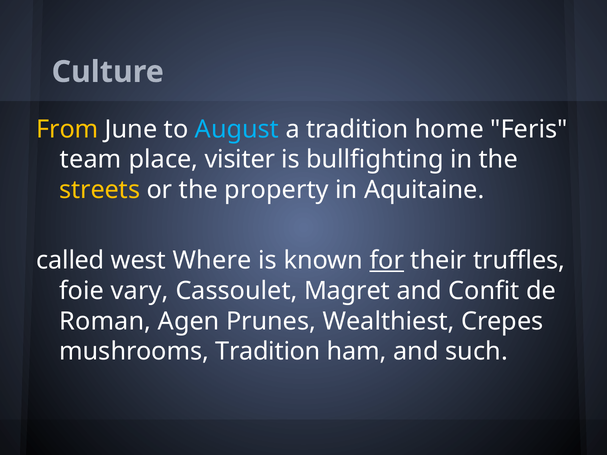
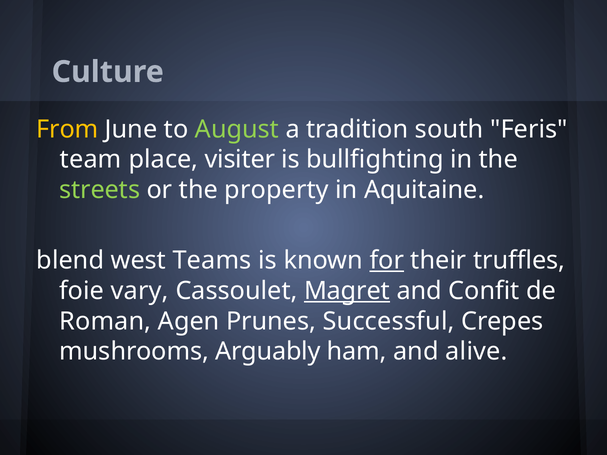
August colour: light blue -> light green (237, 129)
home: home -> south (449, 129)
streets colour: yellow -> light green (100, 190)
called: called -> blend (70, 261)
Where: Where -> Teams (212, 261)
Magret underline: none -> present (347, 291)
Wealthiest: Wealthiest -> Successful (389, 321)
mushrooms Tradition: Tradition -> Arguably (268, 352)
such: such -> alive (477, 352)
